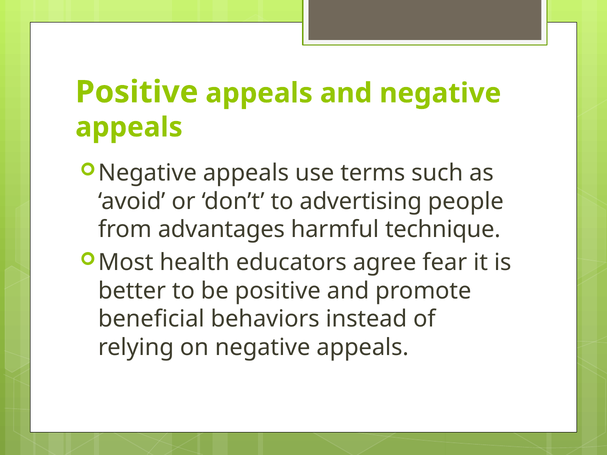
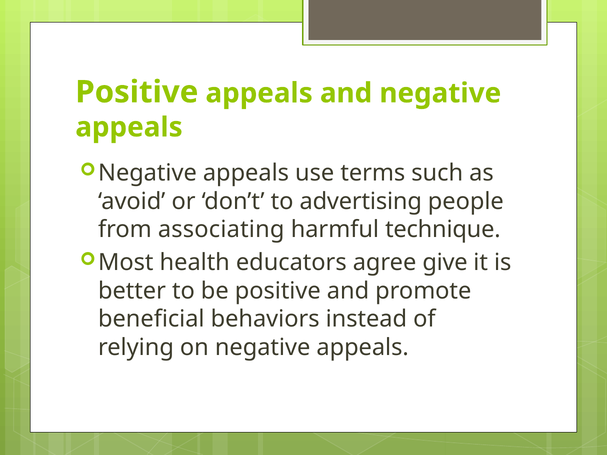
advantages: advantages -> associating (221, 230)
fear: fear -> give (445, 263)
